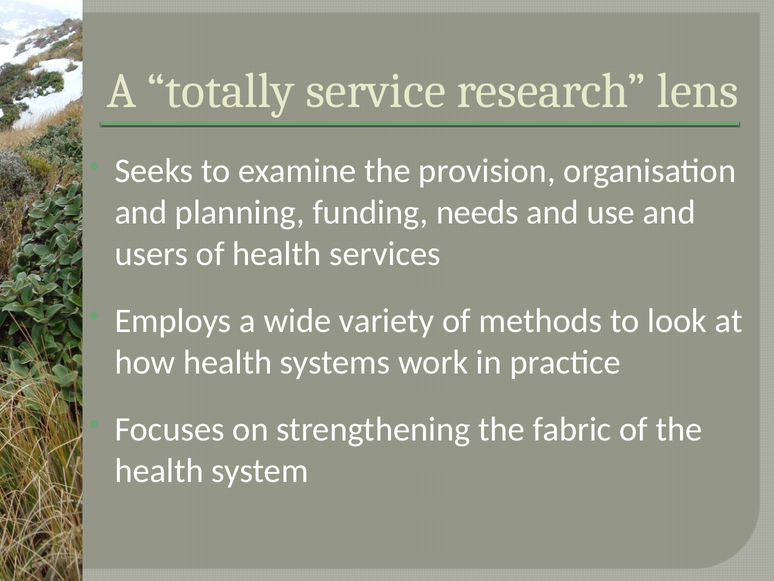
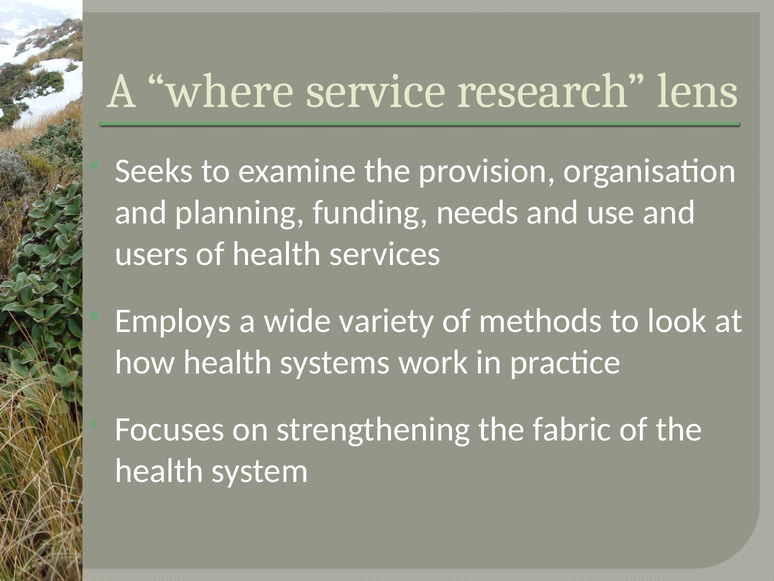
totally: totally -> where (221, 91)
